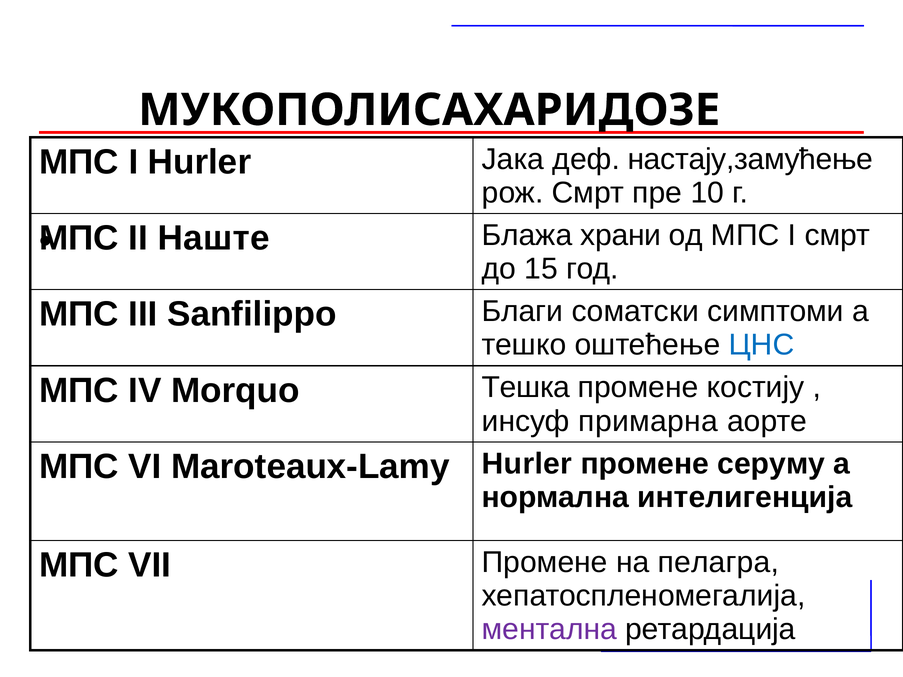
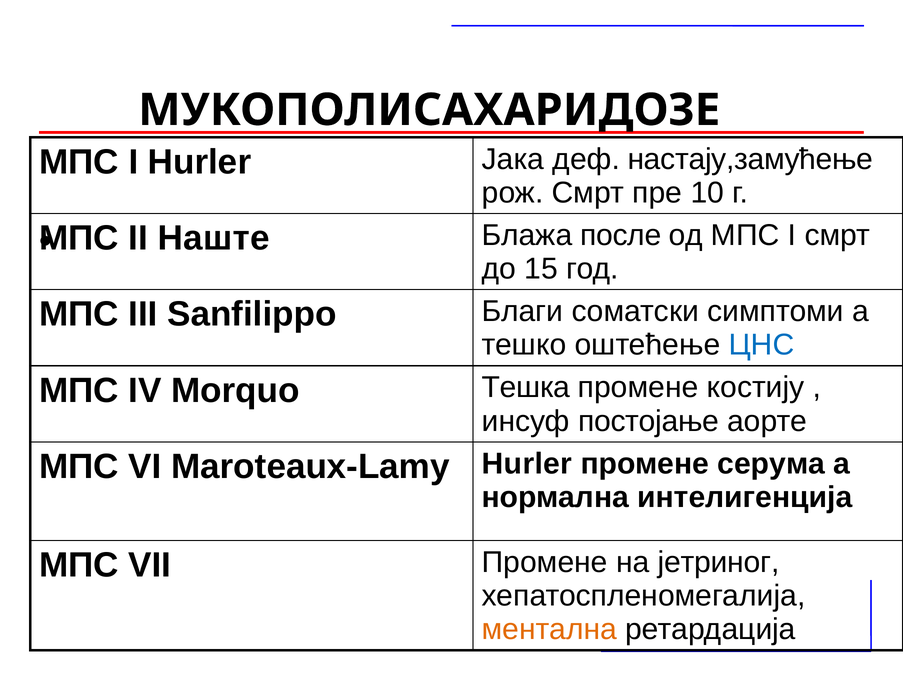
храни: храни -> после (621, 235)
примарна: примарна -> постојање (649, 421)
серуму: серуму -> серума (771, 464)
пелагра: пелагра -> јетриног (719, 562)
ментална colour: purple -> orange (549, 630)
